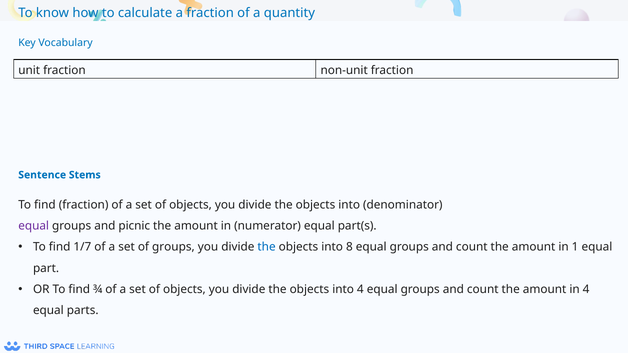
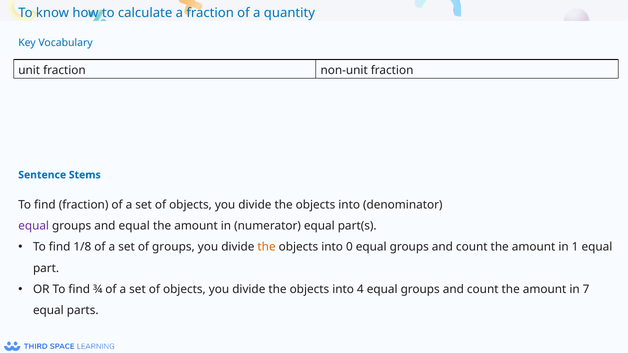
and picnic: picnic -> equal (134, 226)
1/7: 1/7 -> 1/8 (82, 247)
the colour: blue -> orange (267, 247)
8: 8 -> 0 (349, 247)
in 4: 4 -> 7 (586, 290)
